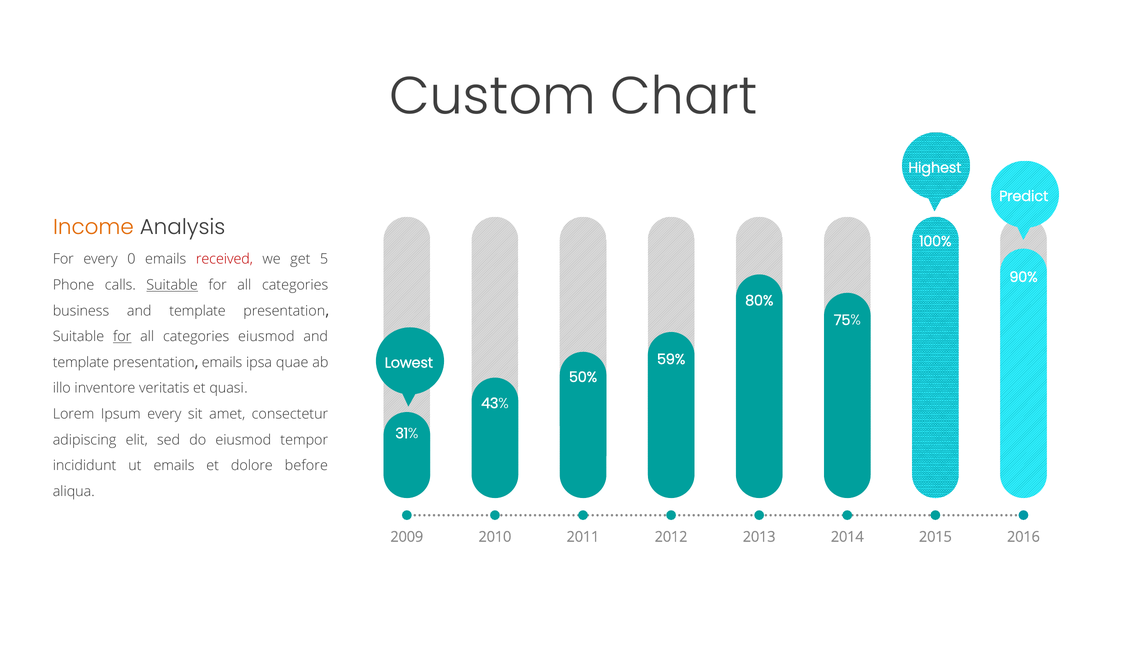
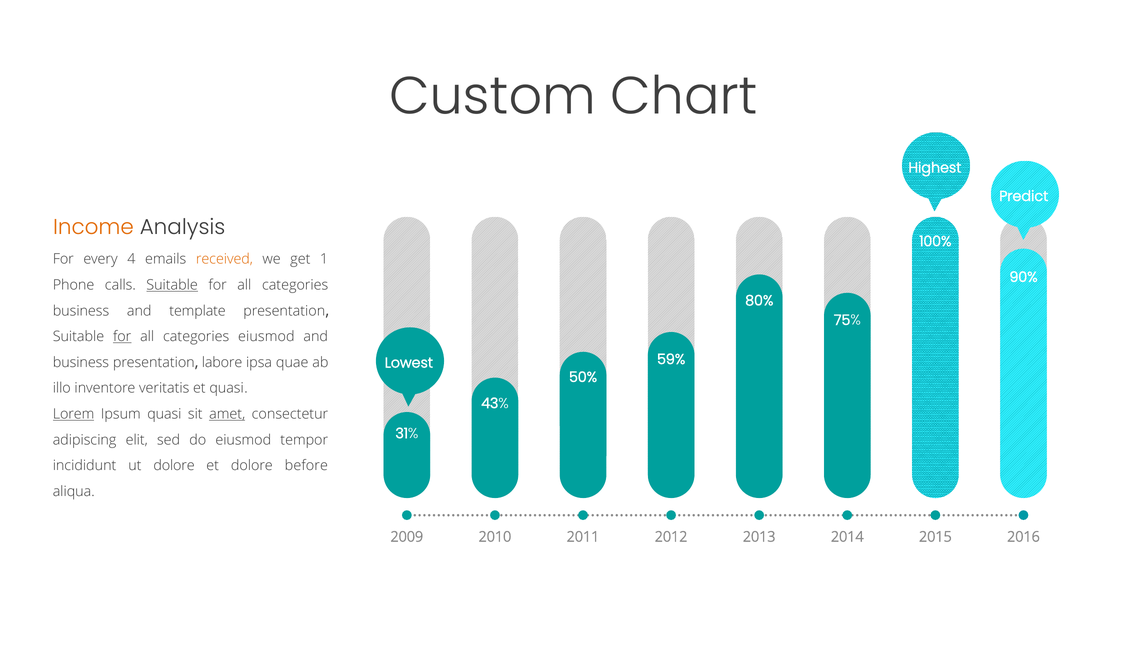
0: 0 -> 4 (131, 259)
received colour: red -> orange (224, 259)
5: 5 -> 1 (324, 259)
template: template -> business (81, 363)
presentation emails: emails -> labore (222, 363)
Lorem underline: none -> present (74, 414)
Ipsum every: every -> quasi (164, 414)
amet underline: none -> present (227, 414)
ut emails: emails -> dolore (174, 466)
